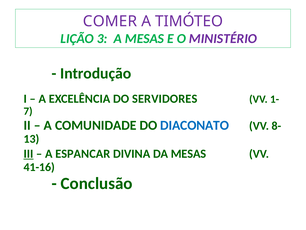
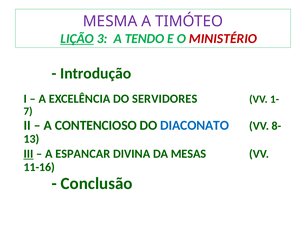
COMER: COMER -> MESMA (110, 21)
LIÇÃO underline: none -> present (77, 38)
A MESAS: MESAS -> TENDO (145, 38)
MINISTÉRIO colour: purple -> red (223, 38)
COMUNIDADE: COMUNIDADE -> CONTENCIOSO (96, 125)
41-16: 41-16 -> 11-16 (39, 167)
